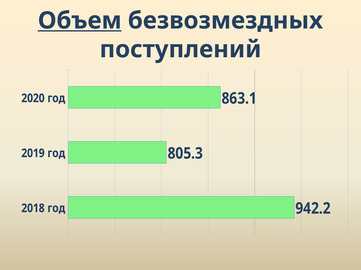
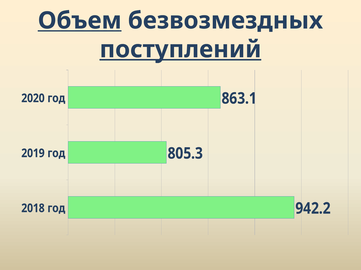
поступлений underline: none -> present (180, 50)
